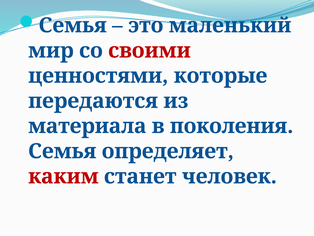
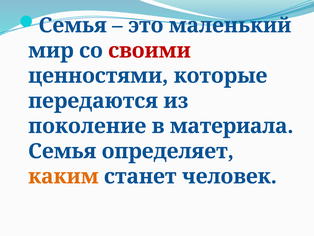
материала: материала -> поколение (87, 126)
поколения: поколения -> материала (232, 126)
каким colour: red -> orange (63, 176)
